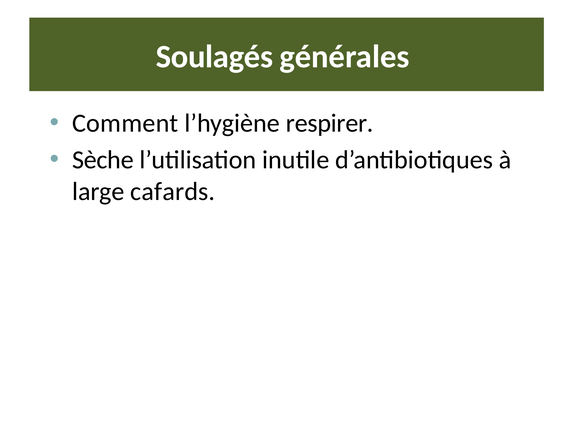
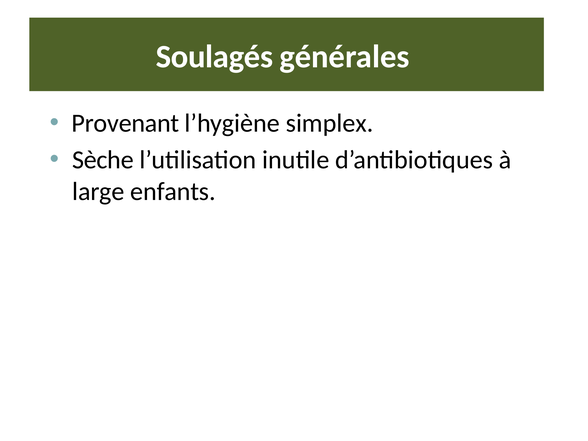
Comment: Comment -> Provenant (125, 123)
respirer: respirer -> simplex (330, 123)
cafards: cafards -> enfants (173, 191)
